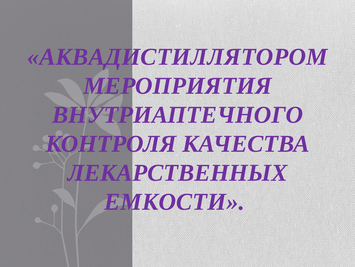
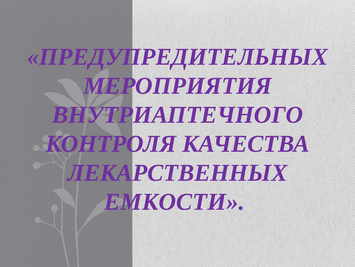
АКВАДИСТИЛЛЯТОРОМ: АКВАДИСТИЛЛЯТОРОМ -> ПРЕДУПРЕДИТЕЛЬНЫХ (177, 57)
